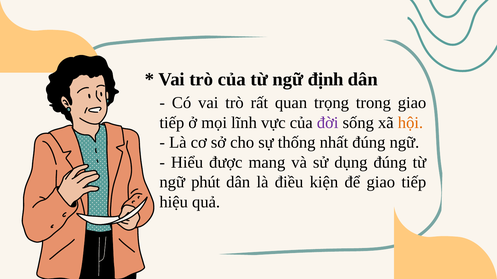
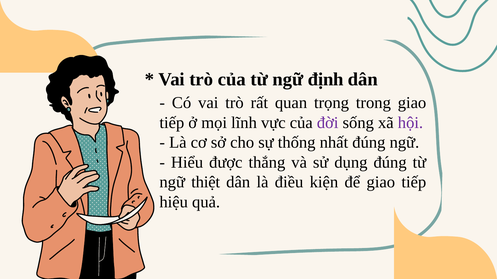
hội colour: orange -> purple (410, 123)
mang: mang -> thắng (267, 163)
phút: phút -> thiệt (206, 182)
